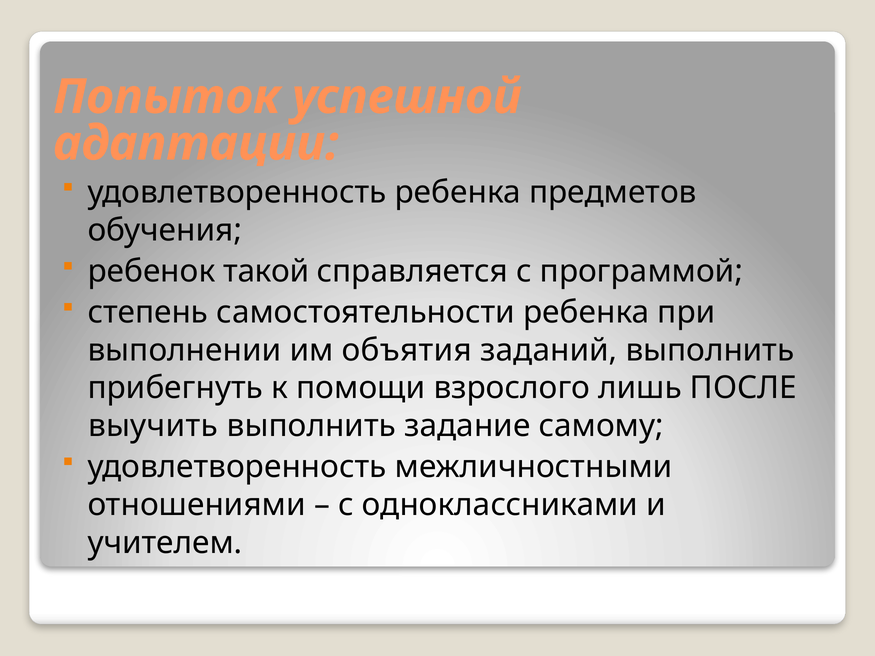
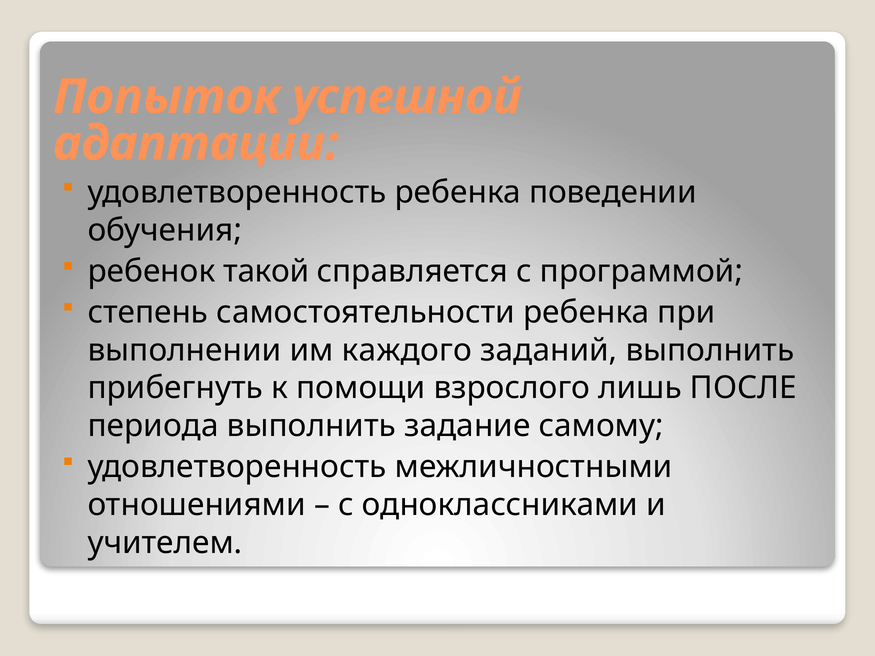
предметов: предметов -> поведении (613, 193)
объятия: объятия -> каждого (407, 350)
выучить: выучить -> периода (153, 426)
